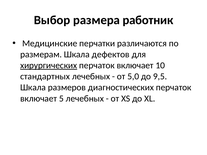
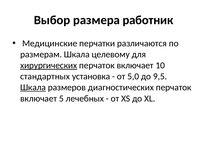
дефектов: дефектов -> целевому (111, 54)
стандартных лечебных: лечебных -> установка (91, 77)
Шкала underline: none -> present (33, 88)
